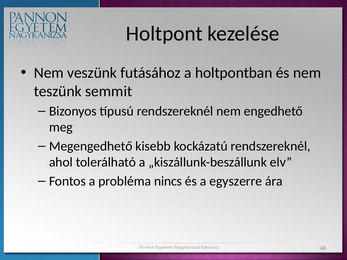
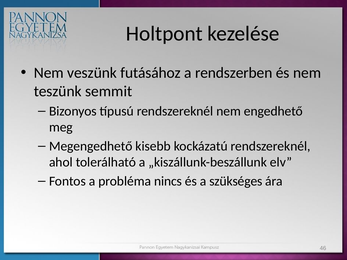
holtpontban: holtpontban -> rendszerben (234, 73)
egyszerre: egyszerre -> szükséges (236, 181)
